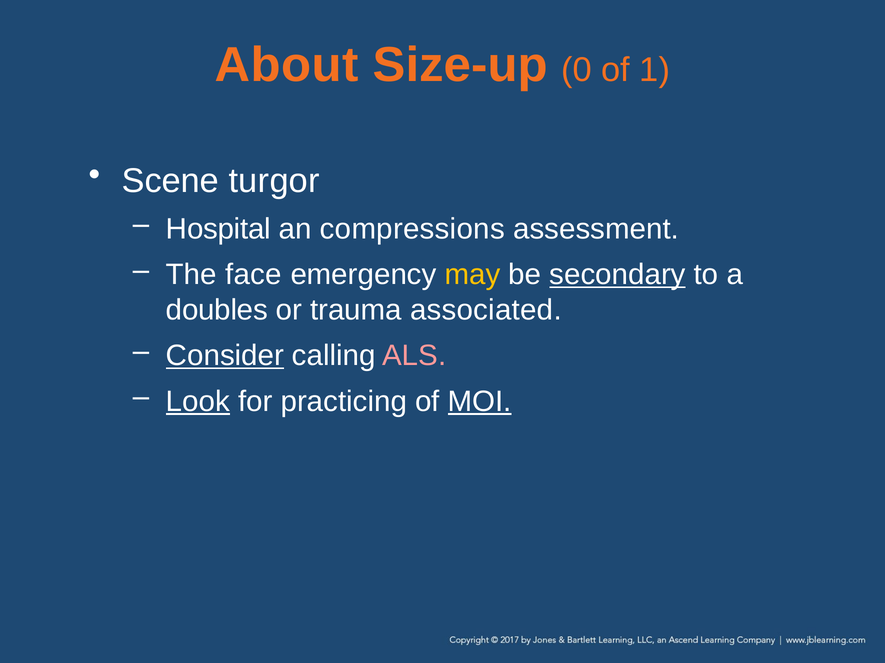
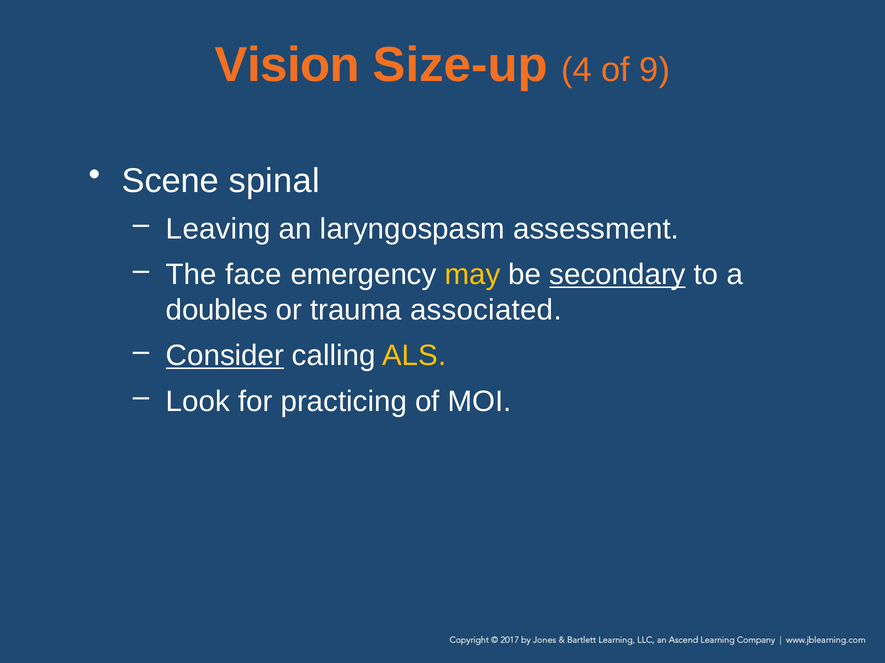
About: About -> Vision (287, 65)
0: 0 -> 4 (577, 70)
1: 1 -> 9 (655, 70)
turgor: turgor -> spinal (274, 181)
Hospital: Hospital -> Leaving (218, 229)
compressions: compressions -> laryngospasm (412, 229)
ALS colour: pink -> yellow (414, 356)
Look underline: present -> none (198, 402)
MOI underline: present -> none (480, 402)
